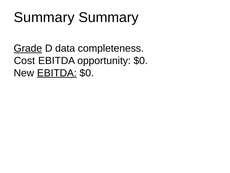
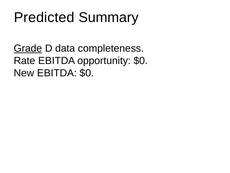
Summary: Summary -> Predicted (44, 17)
Cost: Cost -> Rate (25, 61)
EBITDA underline: present -> none (57, 73)
